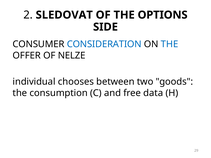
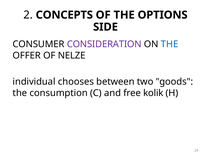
SLEDOVAT: SLEDOVAT -> CONCEPTS (64, 15)
CONSIDERATION colour: blue -> purple (104, 44)
data: data -> kolik (153, 93)
